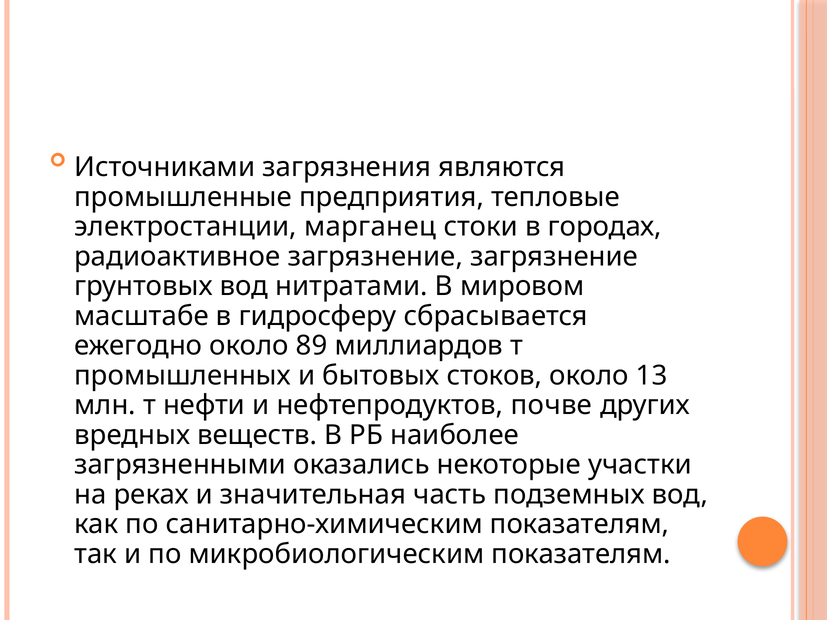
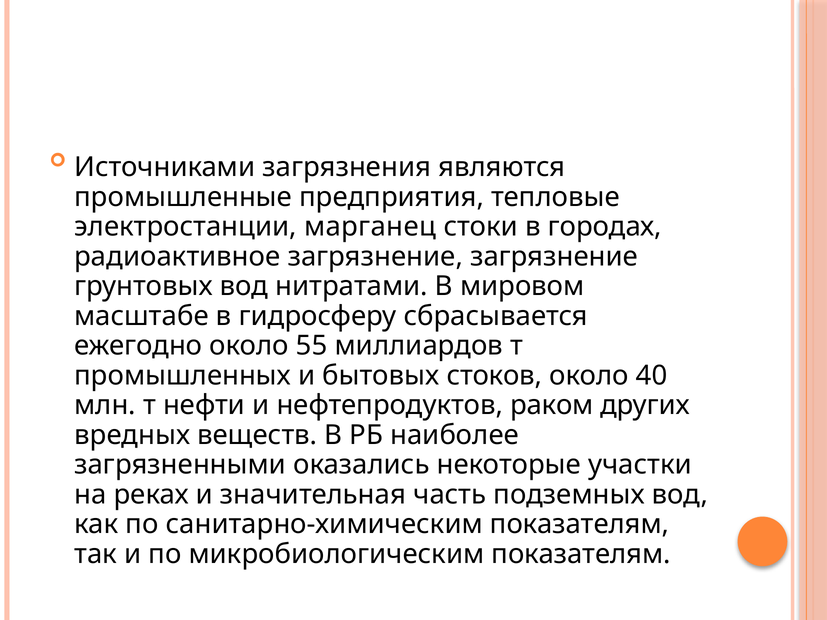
89: 89 -> 55 (312, 346)
13: 13 -> 40 (652, 376)
почве: почве -> раком (552, 405)
